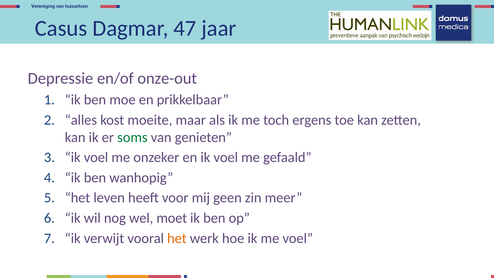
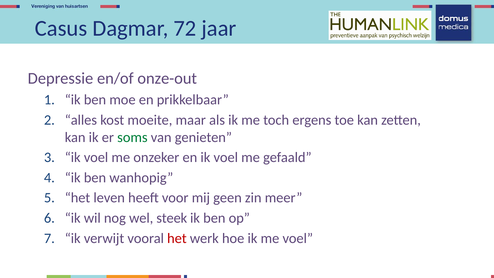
47: 47 -> 72 (185, 28)
moet: moet -> steek (172, 218)
het colour: orange -> red (177, 238)
